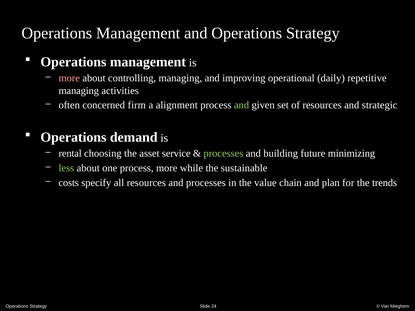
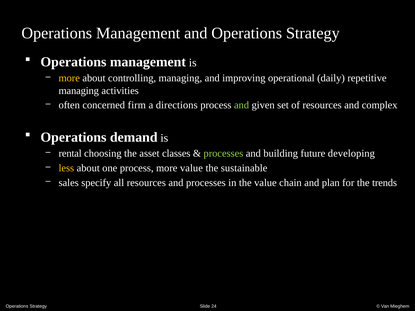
more colour: pink -> yellow (69, 78)
alignment: alignment -> directions (177, 105)
strategic: strategic -> complex (380, 105)
service: service -> classes (176, 154)
minimizing: minimizing -> developing (351, 154)
less colour: light green -> yellow (66, 168)
more while: while -> value (191, 168)
costs: costs -> sales (69, 183)
